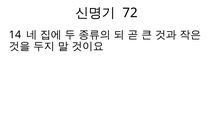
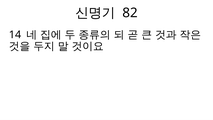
72: 72 -> 82 (130, 13)
